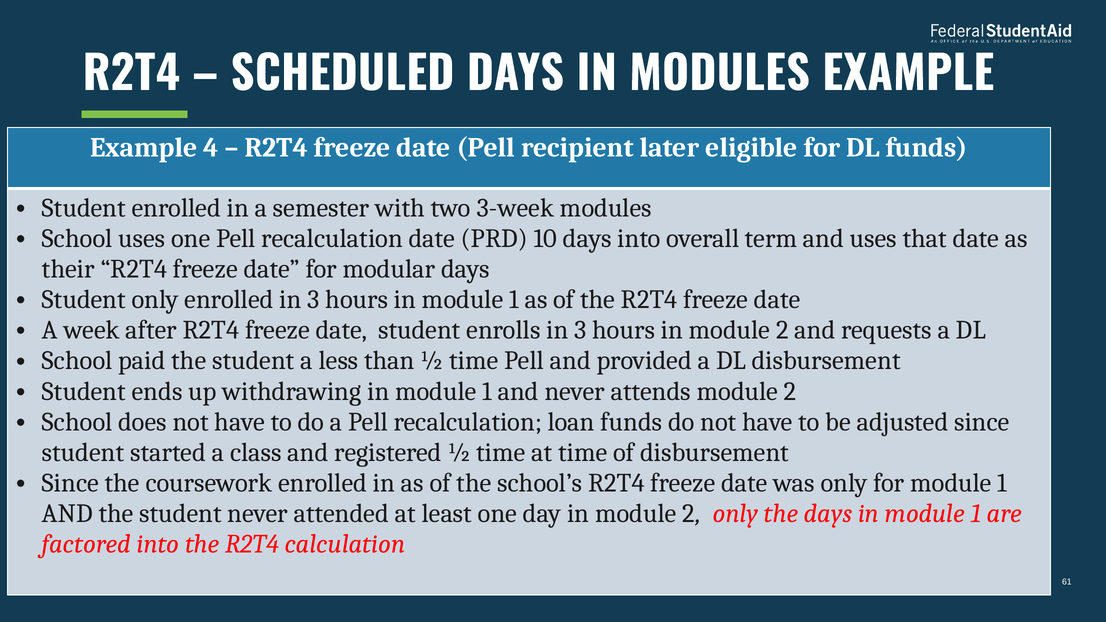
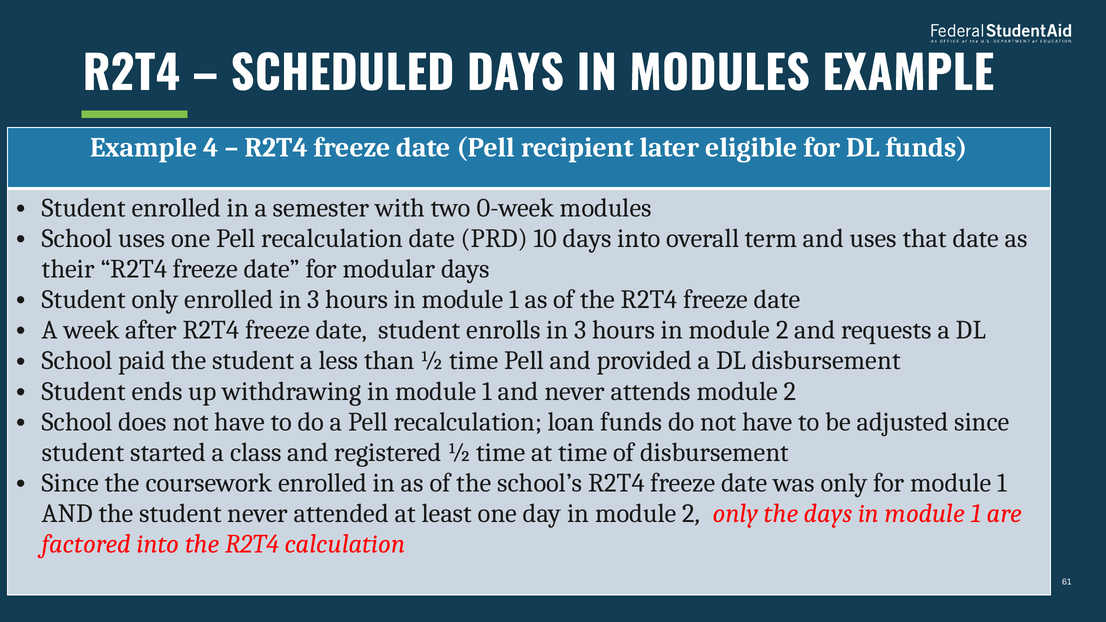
3-week: 3-week -> 0-week (515, 208)
